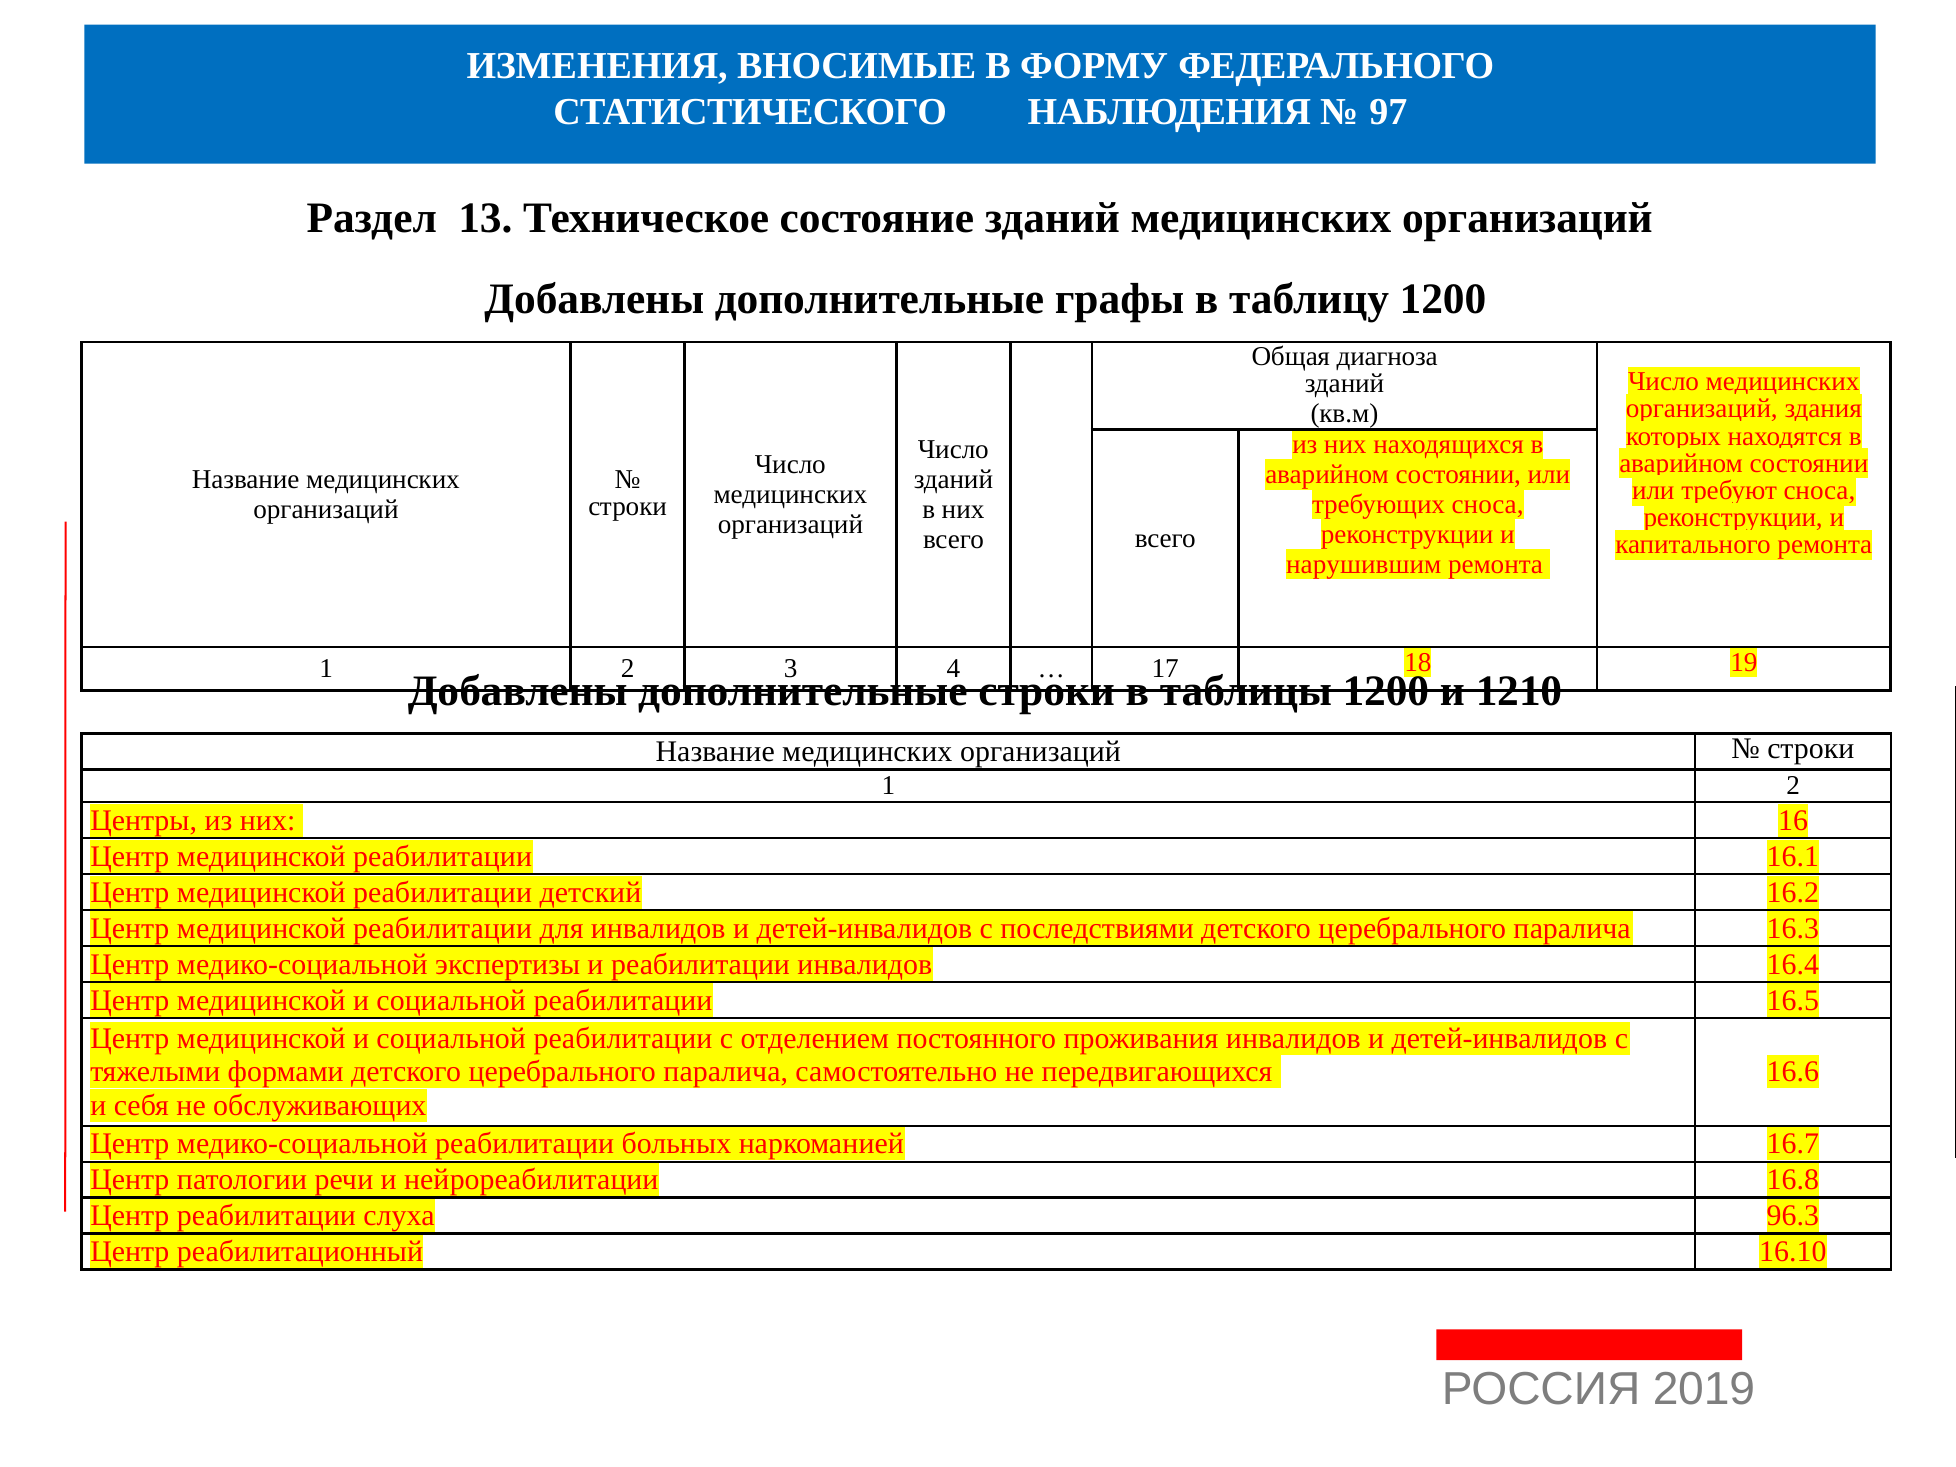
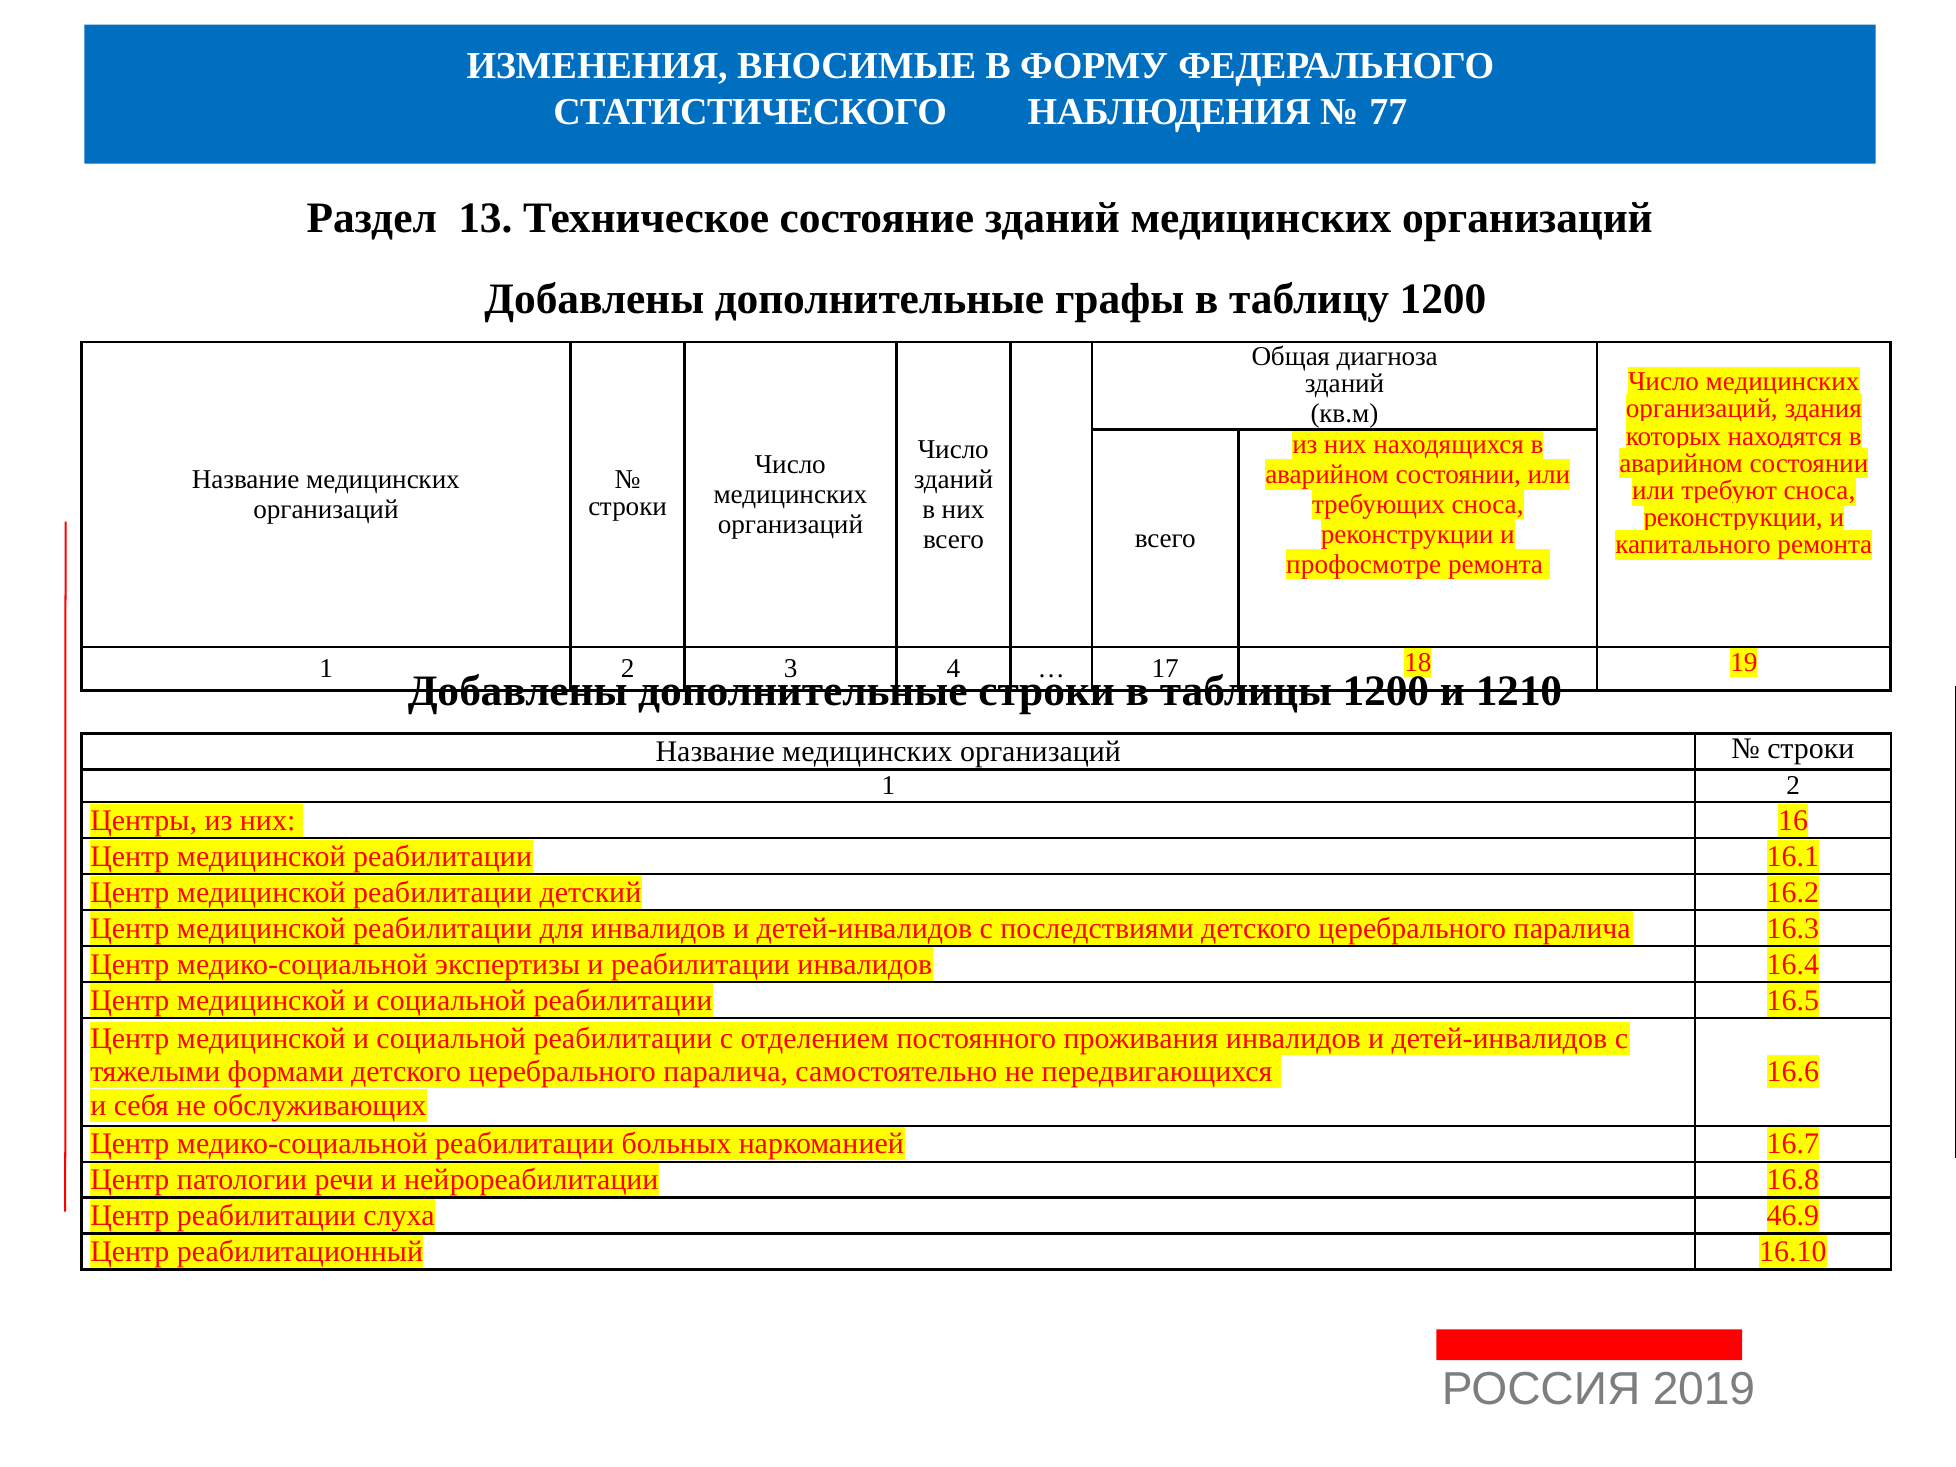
97: 97 -> 77 (1388, 112)
нарушившим: нарушившим -> профосмотре (1364, 564)
96.3: 96.3 -> 46.9 (1793, 1216)
